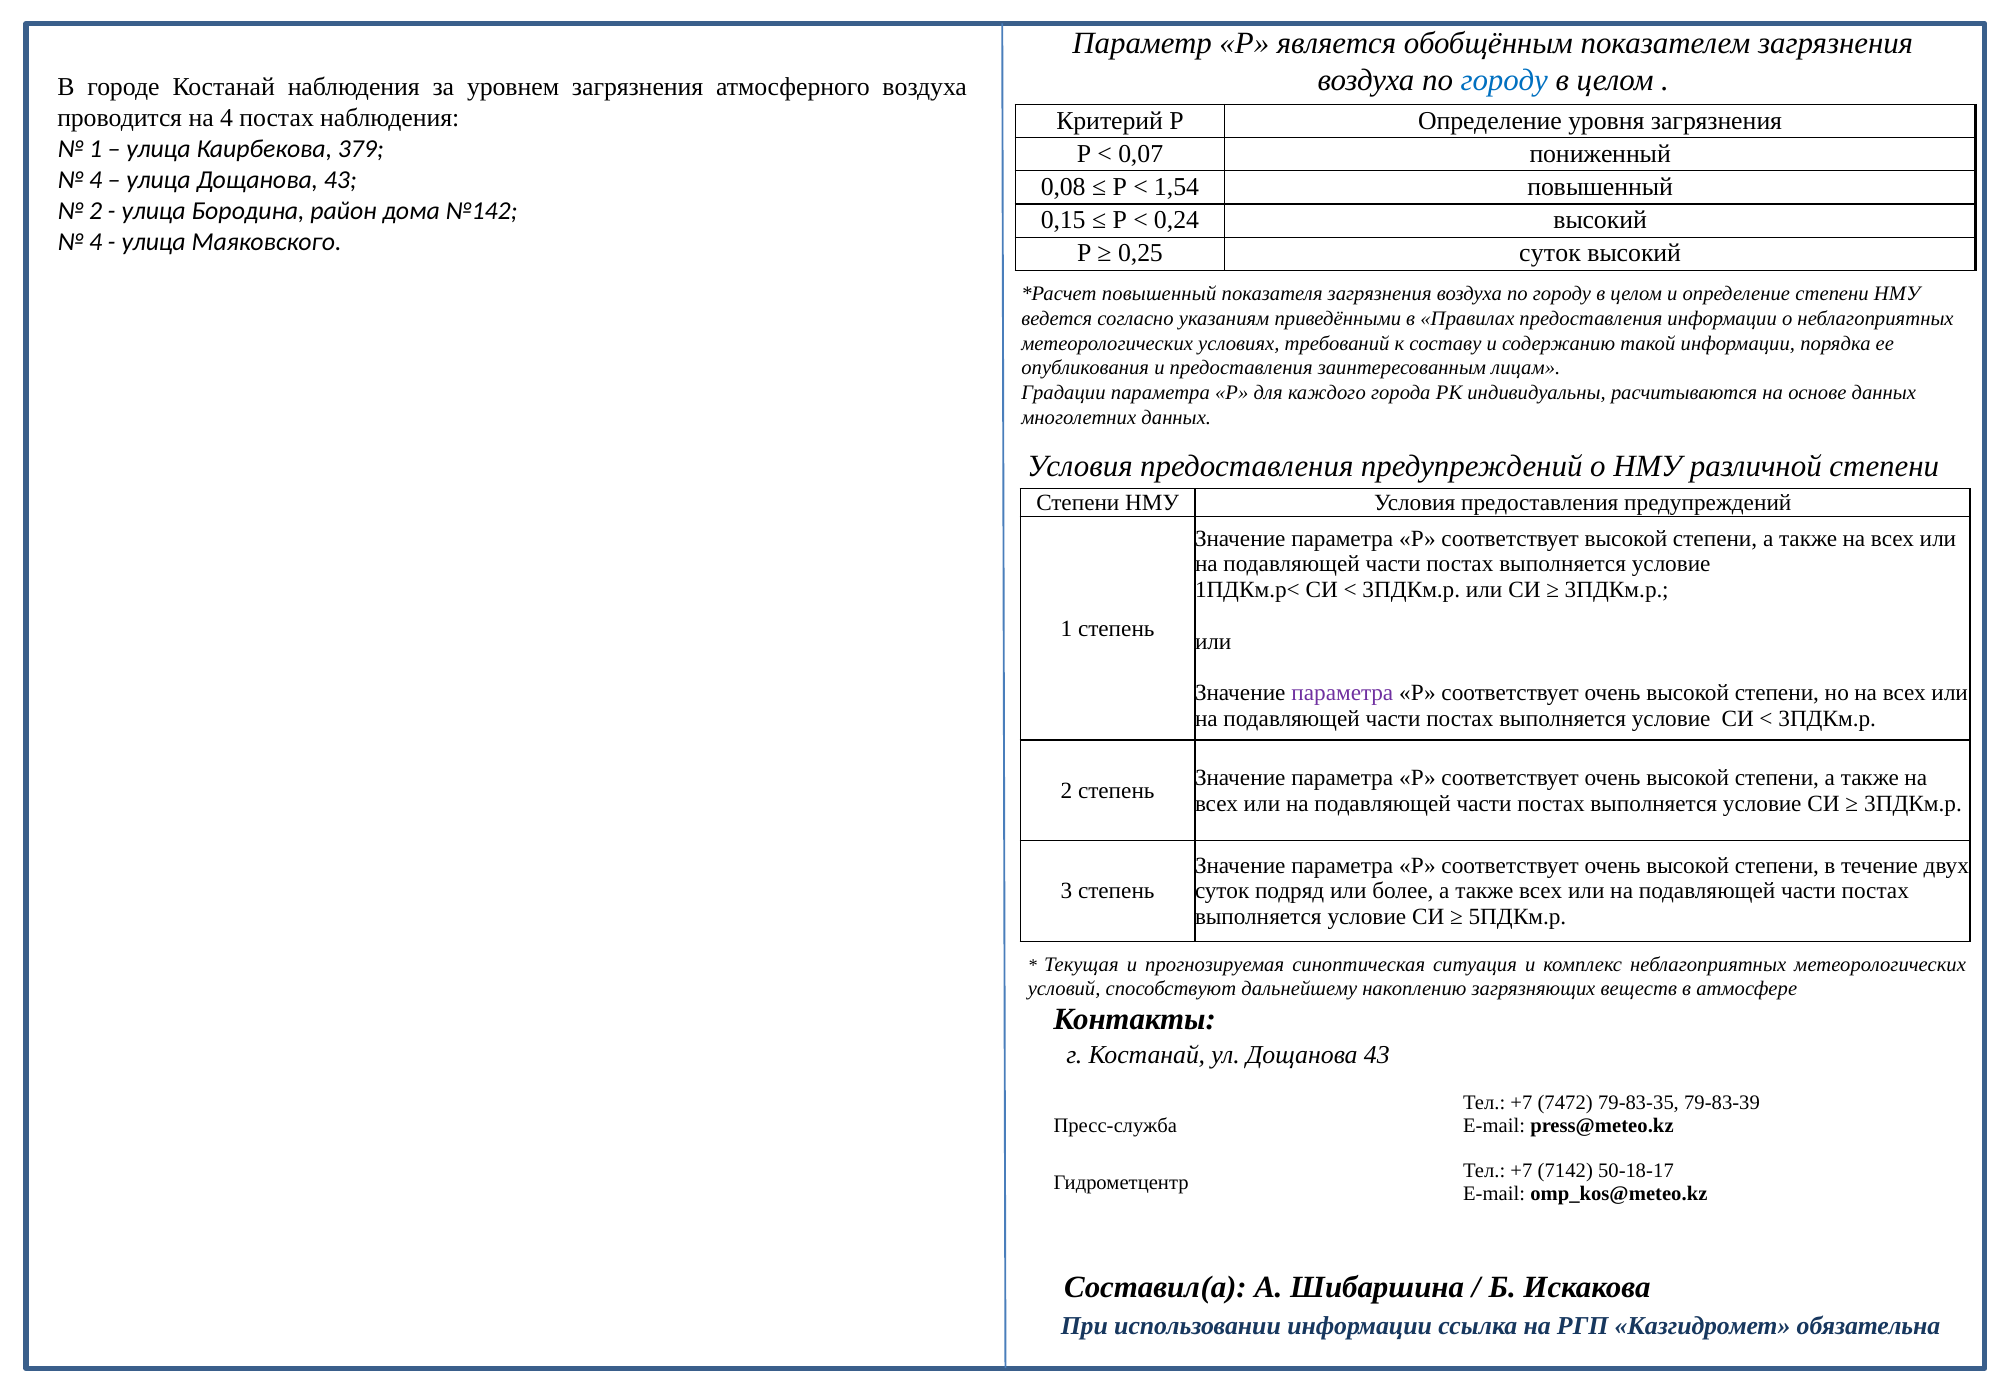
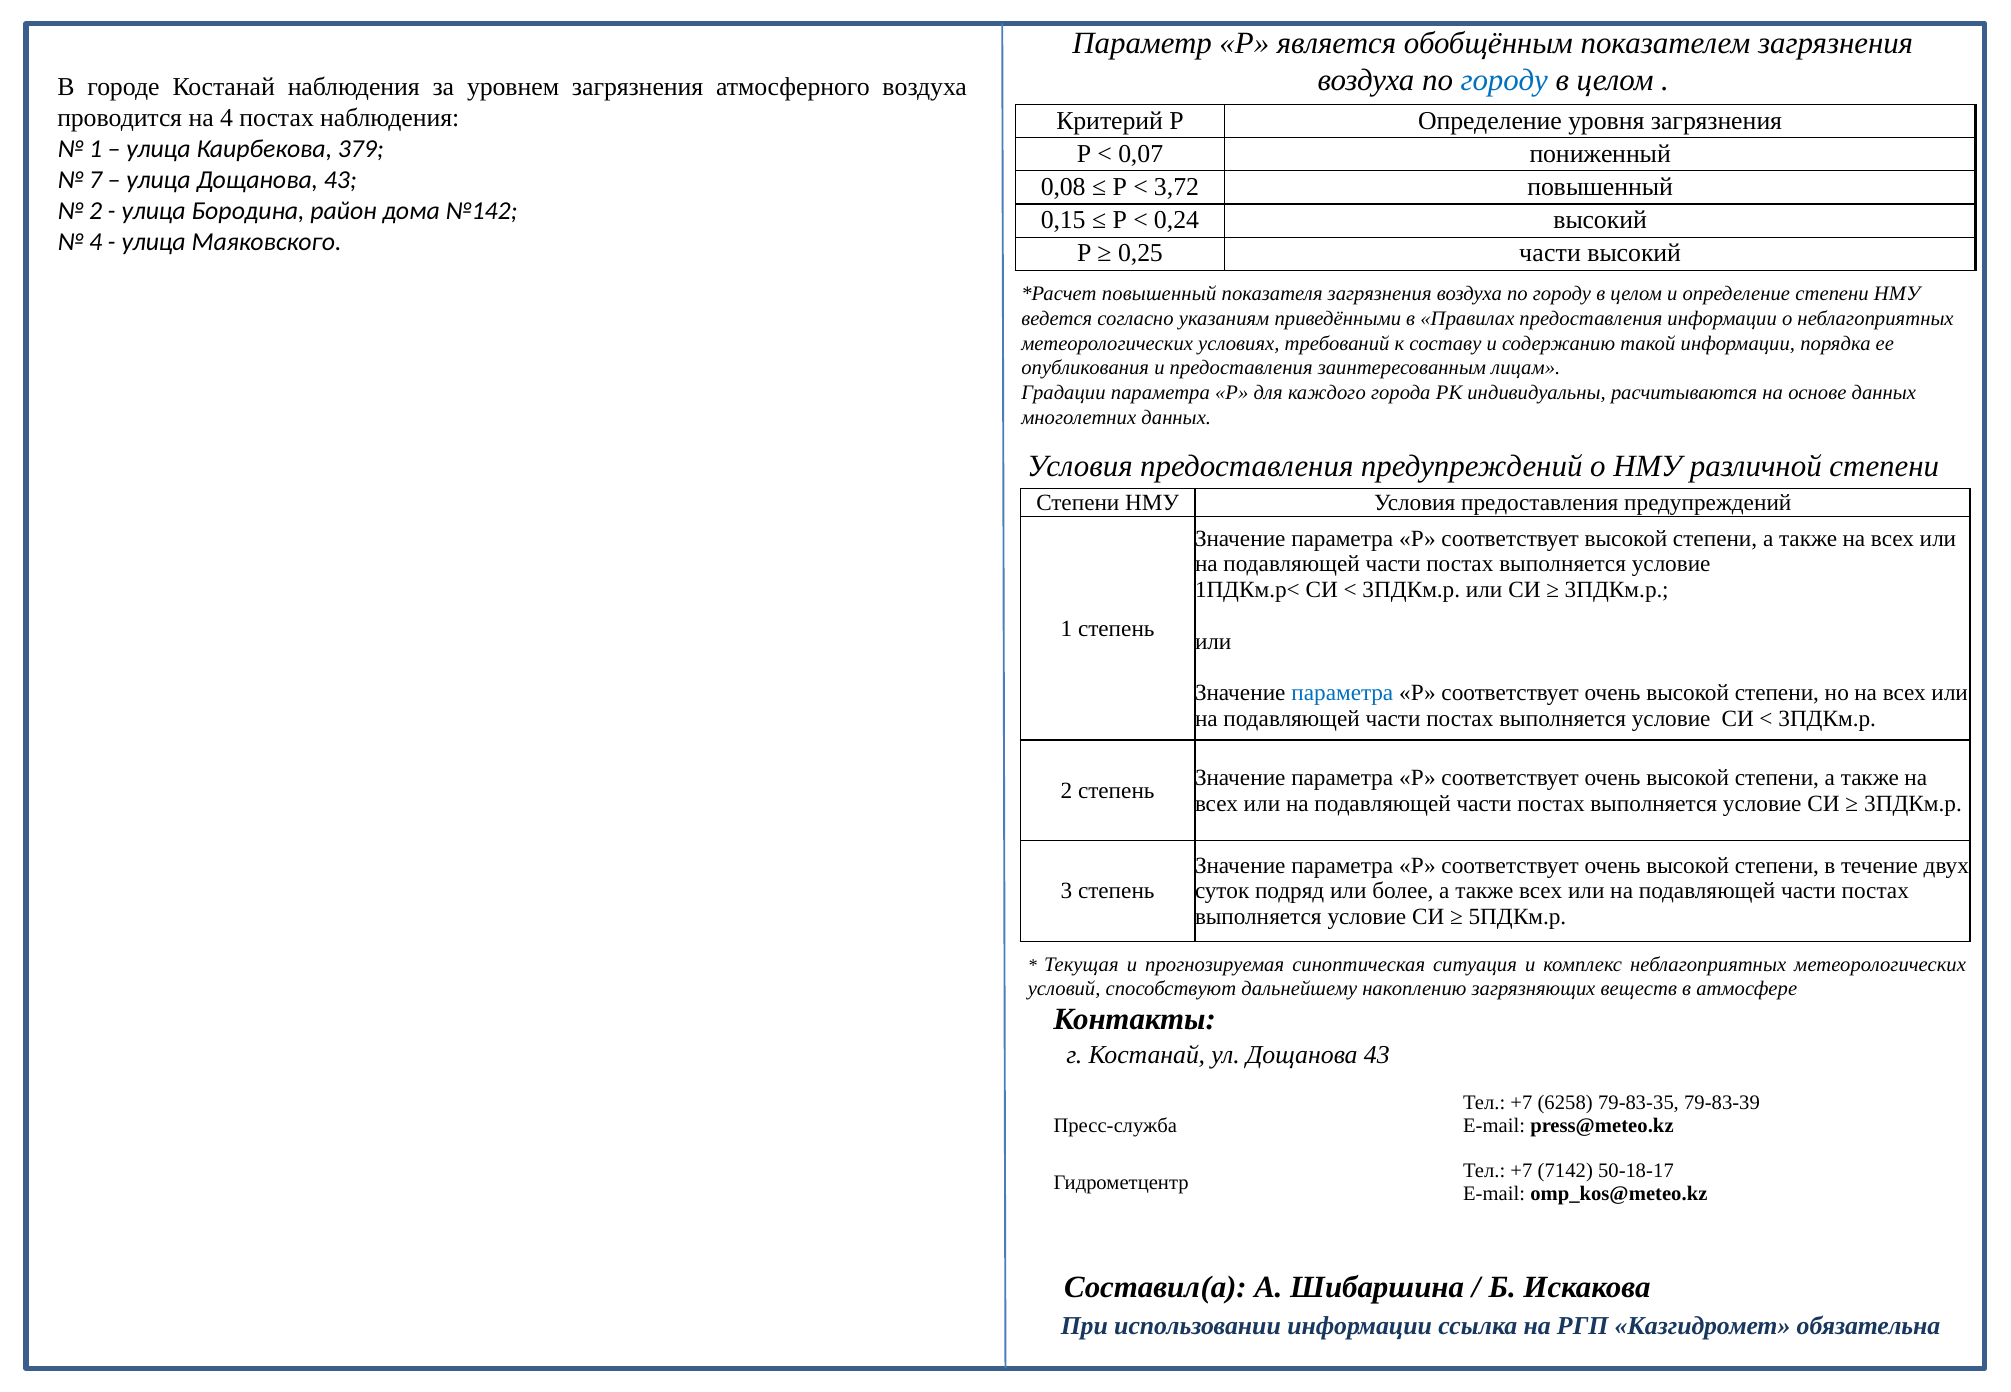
4: 4 -> 7 (96, 180)
1,54: 1,54 -> 3,72 (1177, 187)
0,25 суток: суток -> части (1550, 253)
параметра colour: purple -> blue (1342, 693)
7472: 7472 -> 6258 (1565, 1103)
